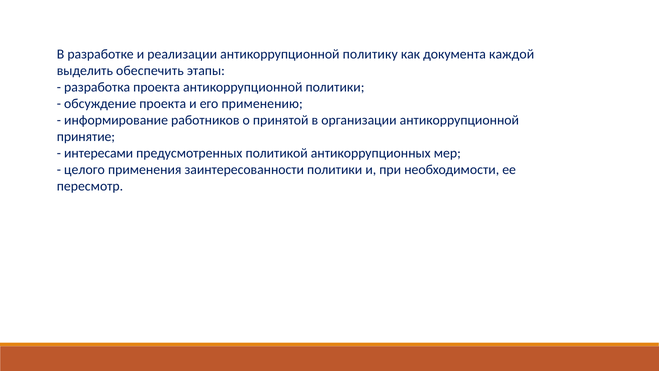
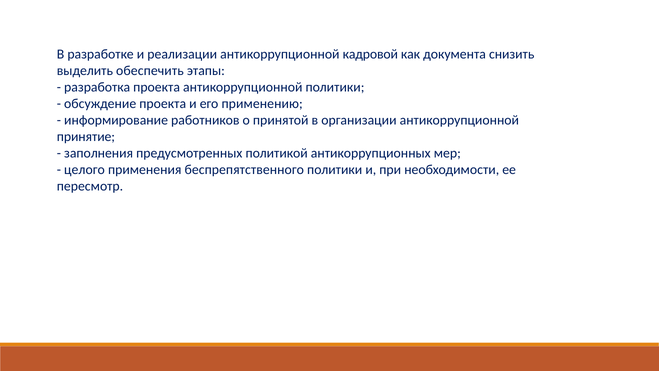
политику: политику -> кадровой (370, 54)
каждой: каждой -> снизить (512, 54)
интересами: интересами -> заполнения (99, 153)
заинтересованности: заинтересованности -> беспрепятственного (244, 169)
